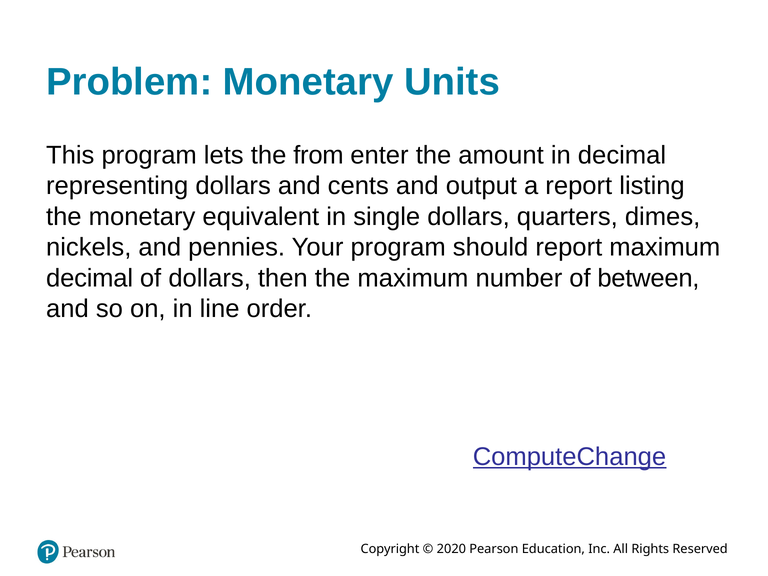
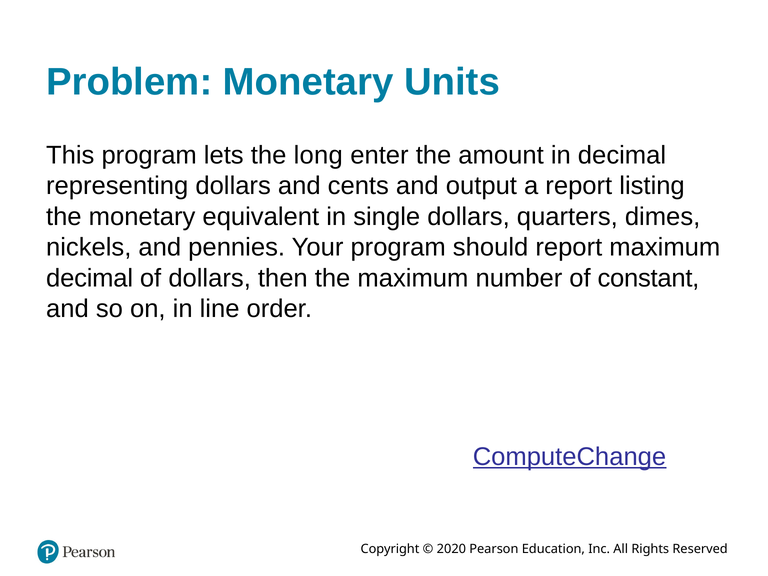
from: from -> long (318, 155)
between: between -> constant (648, 278)
